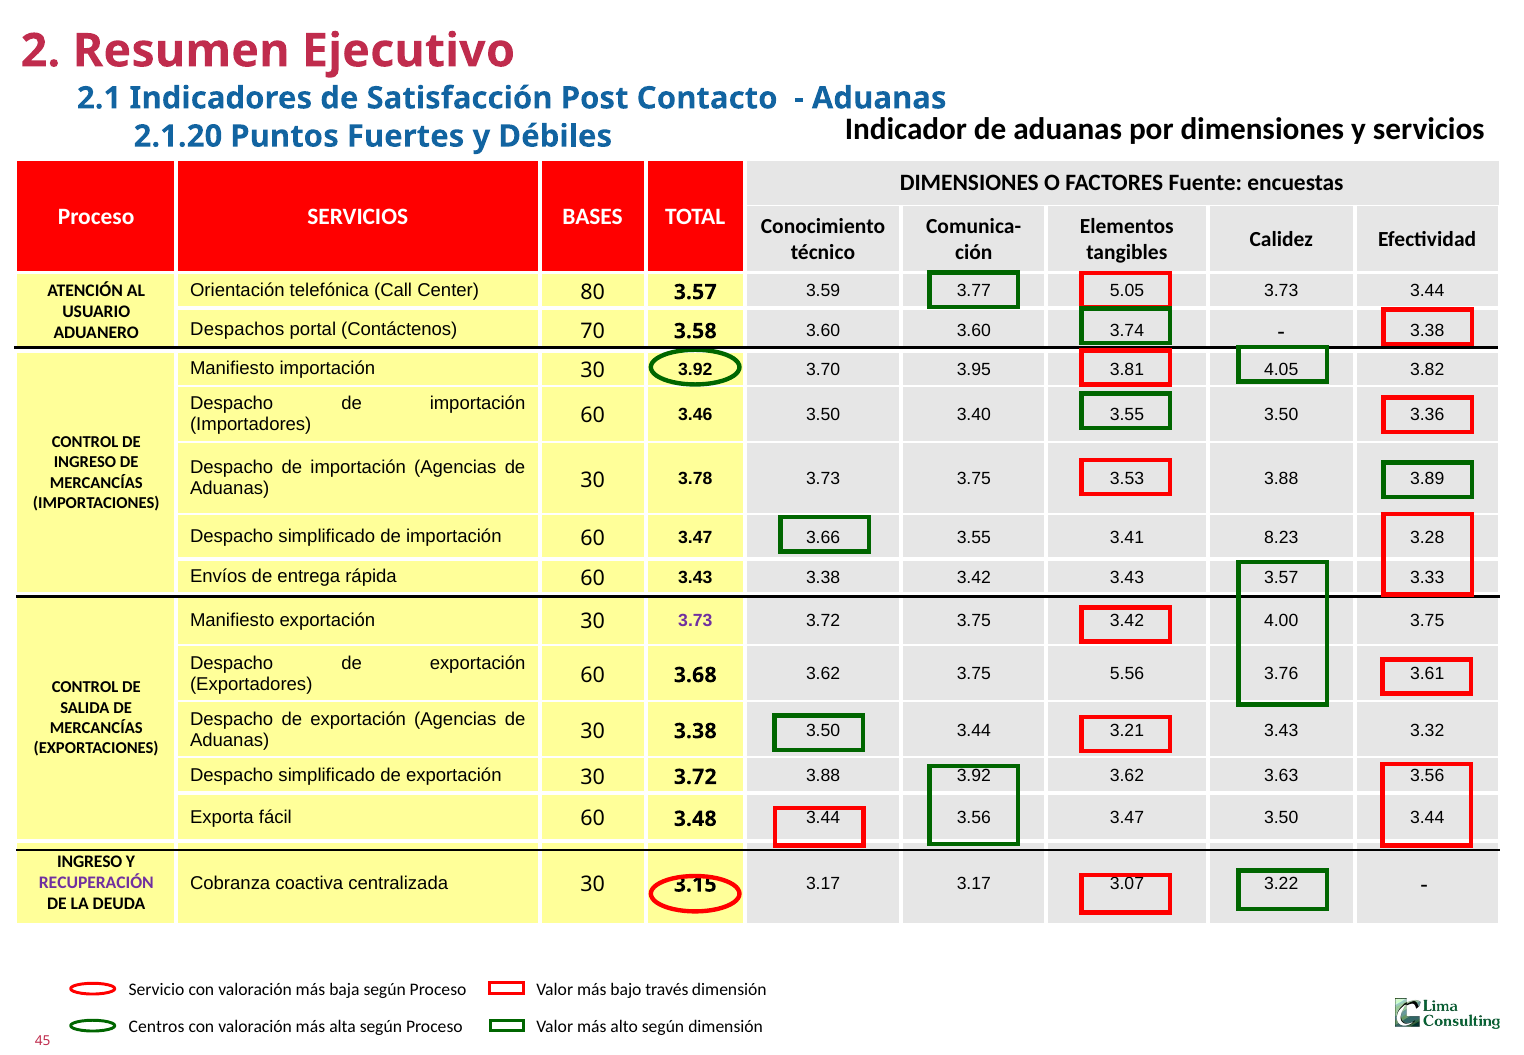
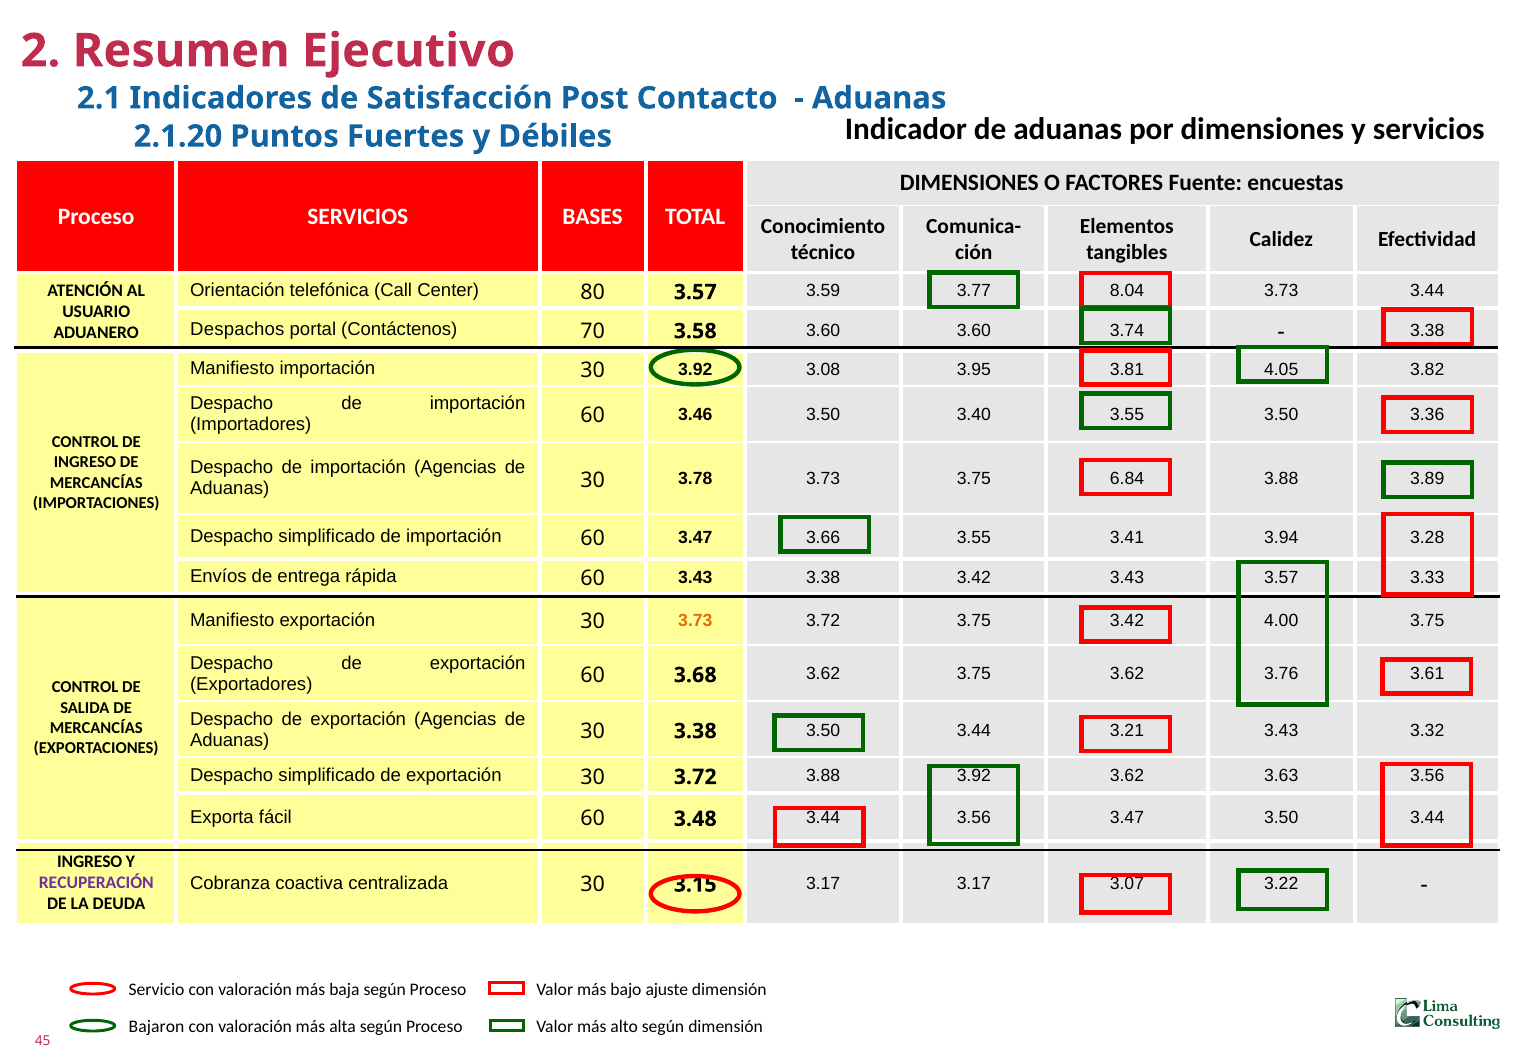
5.05: 5.05 -> 8.04 (1127, 291)
3.70: 3.70 -> 3.08 (823, 369)
3.53: 3.53 -> 6.84 (1127, 479)
8.23: 8.23 -> 3.94 (1281, 537)
3.73 colour: purple -> orange (695, 621)
3.75 5.56: 5.56 -> 3.62 (1127, 674)
través: través -> ajuste (667, 989)
Centros: Centros -> Bajaron (157, 1027)
